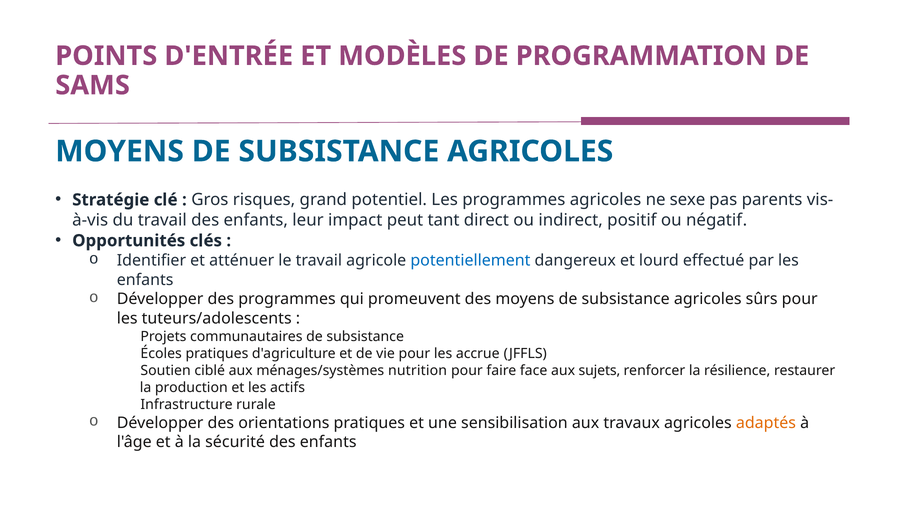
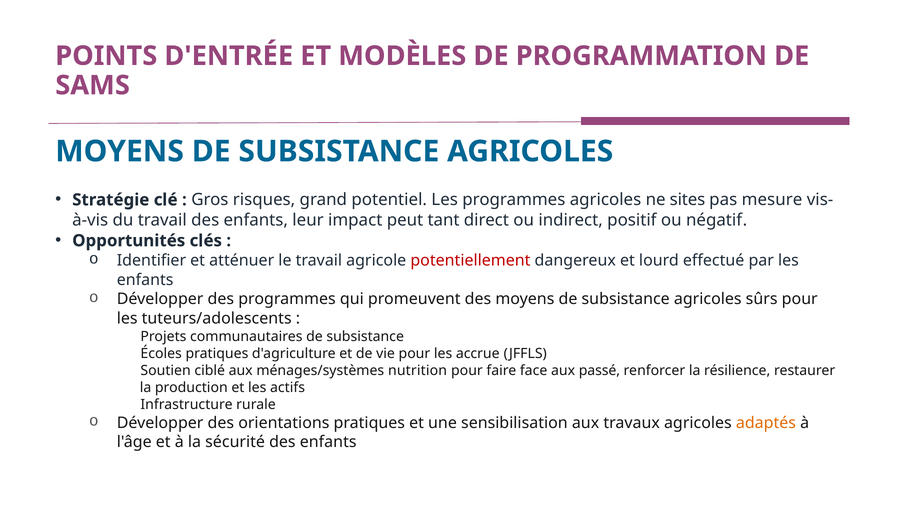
sexe: sexe -> sites (688, 200)
parents: parents -> mesure (772, 200)
potentiellement colour: blue -> red (470, 261)
sujets: sujets -> passé (599, 371)
